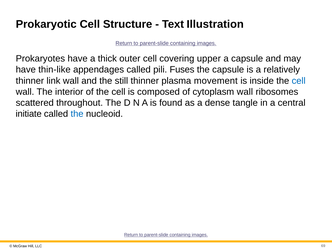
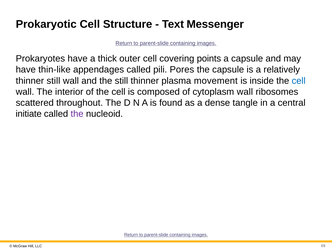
Illustration: Illustration -> Messenger (215, 24)
upper: upper -> points (209, 59)
Fuses: Fuses -> Pores (182, 70)
thinner link: link -> still (53, 81)
the colour: blue -> purple (77, 114)
